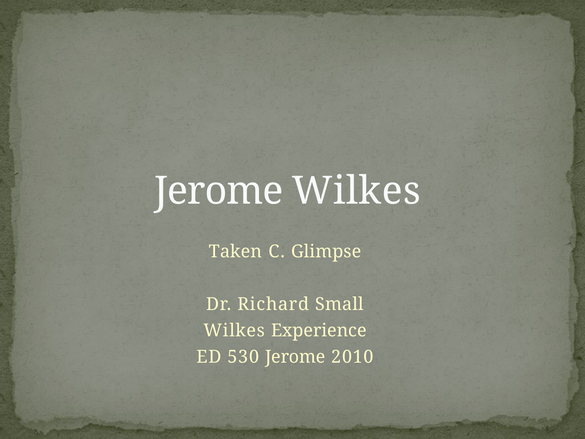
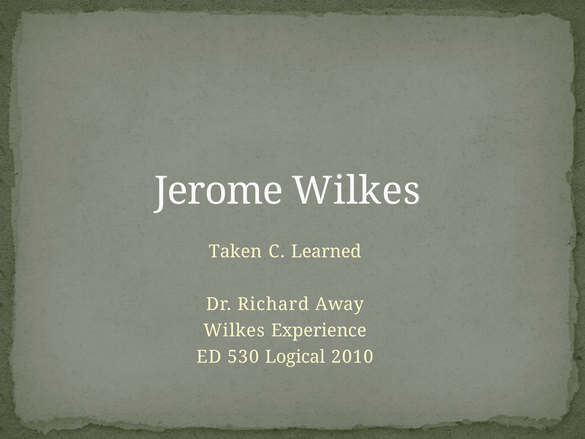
Glimpse: Glimpse -> Learned (326, 252)
Small: Small -> Away (340, 304)
530 Jerome: Jerome -> Logical (295, 357)
